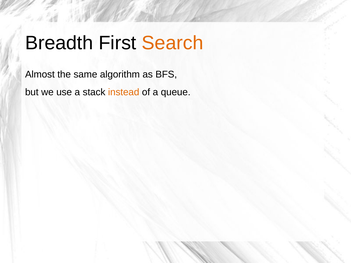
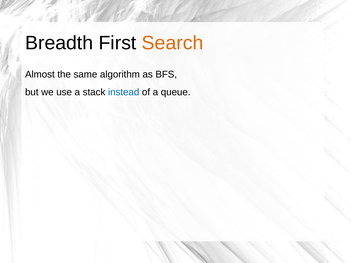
instead colour: orange -> blue (124, 92)
